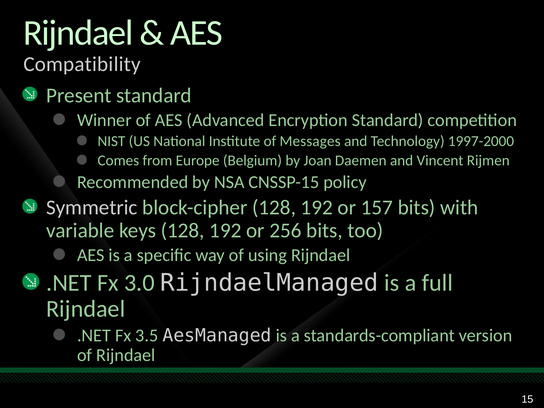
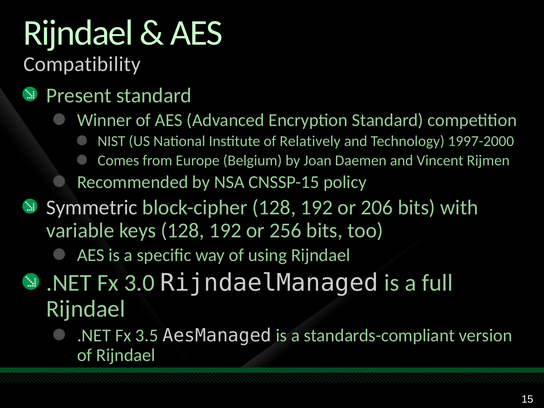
Messages: Messages -> Relatively (310, 141)
157: 157 -> 206 (377, 208)
